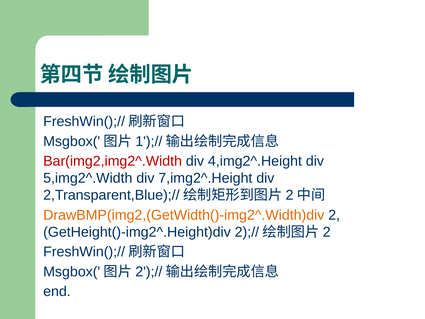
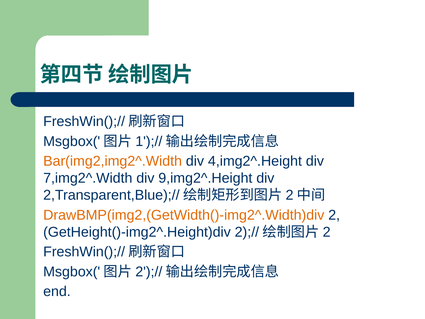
Bar(img2,img2^.Width colour: red -> orange (113, 161)
5,img2^.Width: 5,img2^.Width -> 7,img2^.Width (88, 178)
7,img2^.Height: 7,img2^.Height -> 9,img2^.Height (205, 178)
